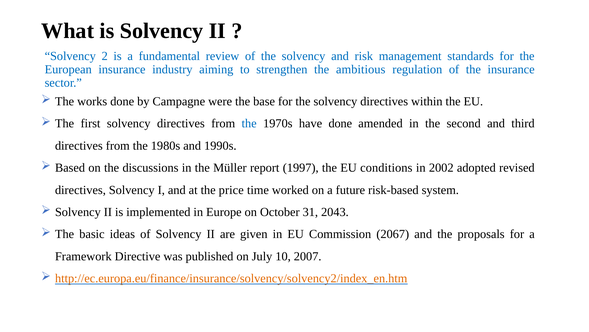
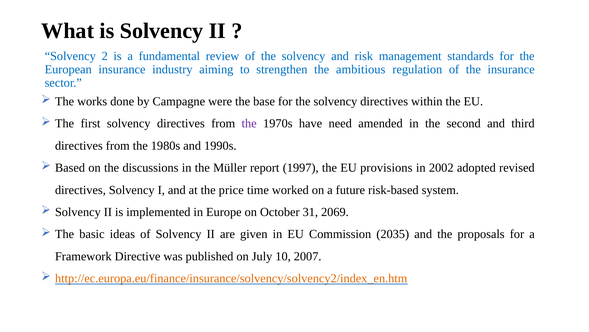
the colour: blue -> purple (249, 123)
have done: done -> need (340, 123)
conditions: conditions -> provisions (386, 168)
2043: 2043 -> 2069 (335, 212)
2067: 2067 -> 2035 (393, 234)
